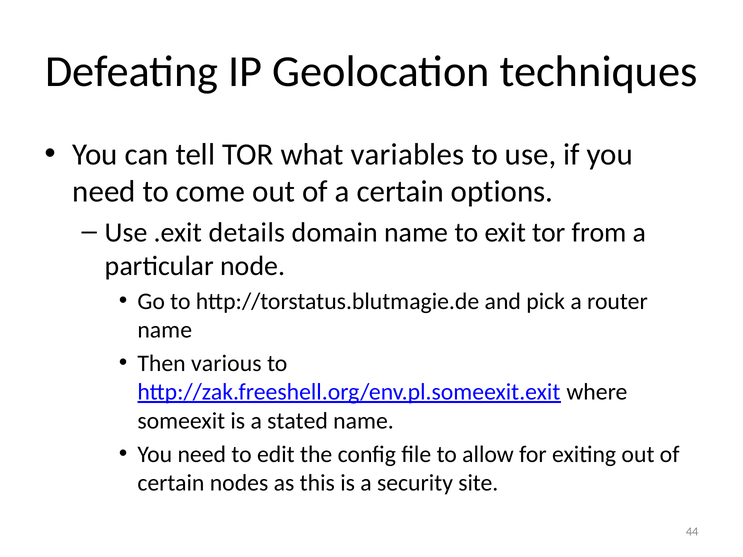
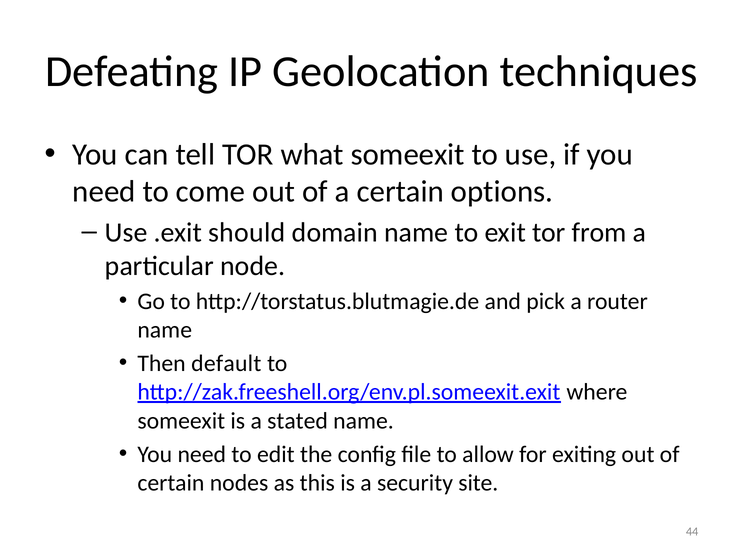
what variables: variables -> someexit (408, 154)
details: details -> should (247, 233)
various: various -> default (226, 363)
